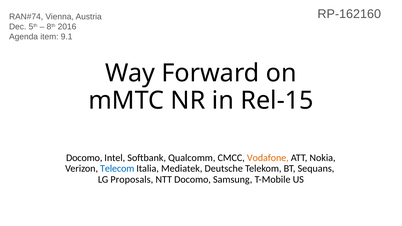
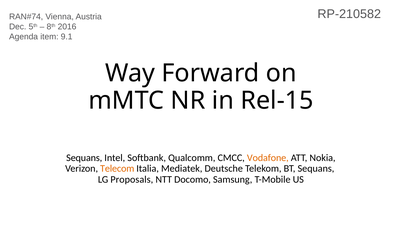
RP-162160: RP-162160 -> RP-210582 (349, 14)
Docomo: Docomo -> Sequans (84, 158)
Telecom colour: blue -> orange (117, 169)
